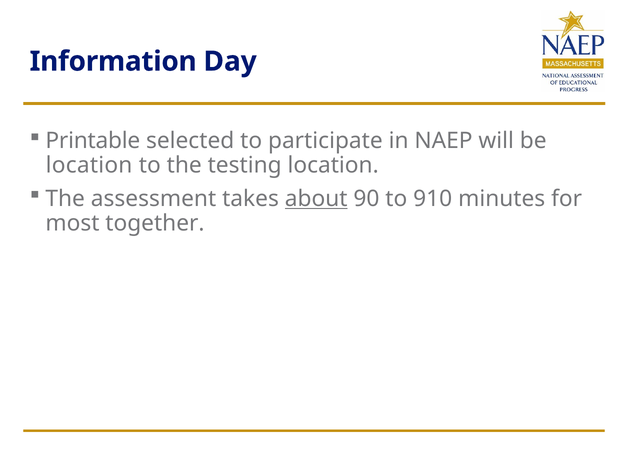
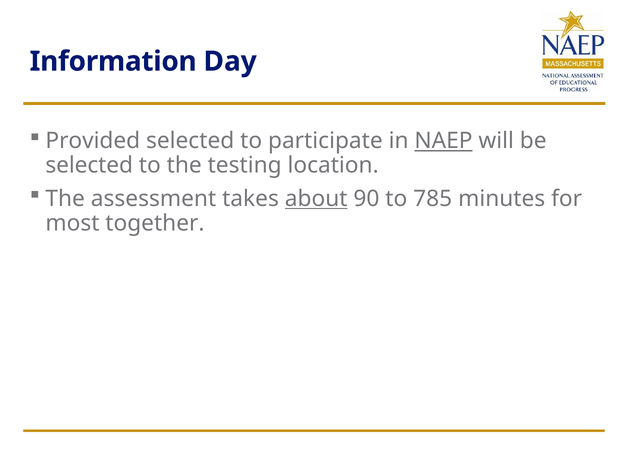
Printable: Printable -> Provided (93, 141)
NAEP underline: none -> present (444, 141)
location: location -> selected (89, 165)
910: 910 -> 785 (433, 199)
